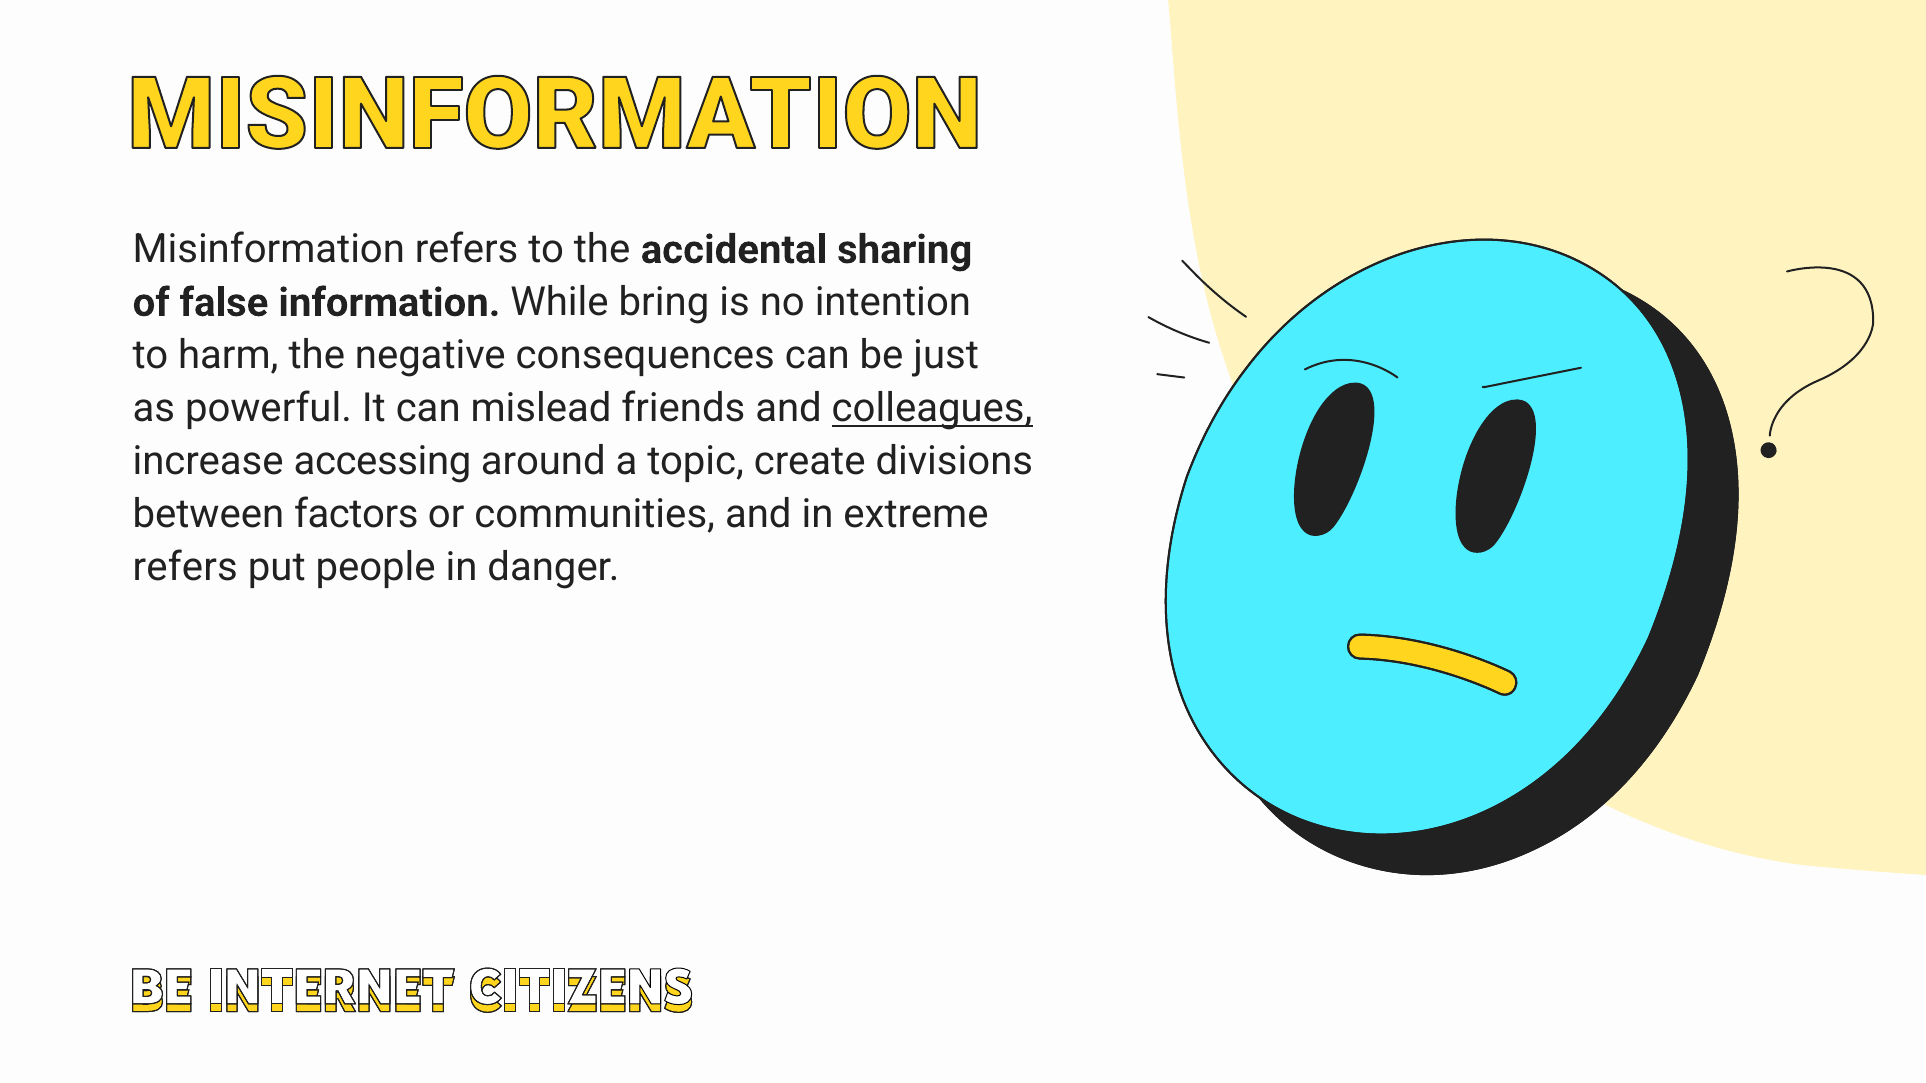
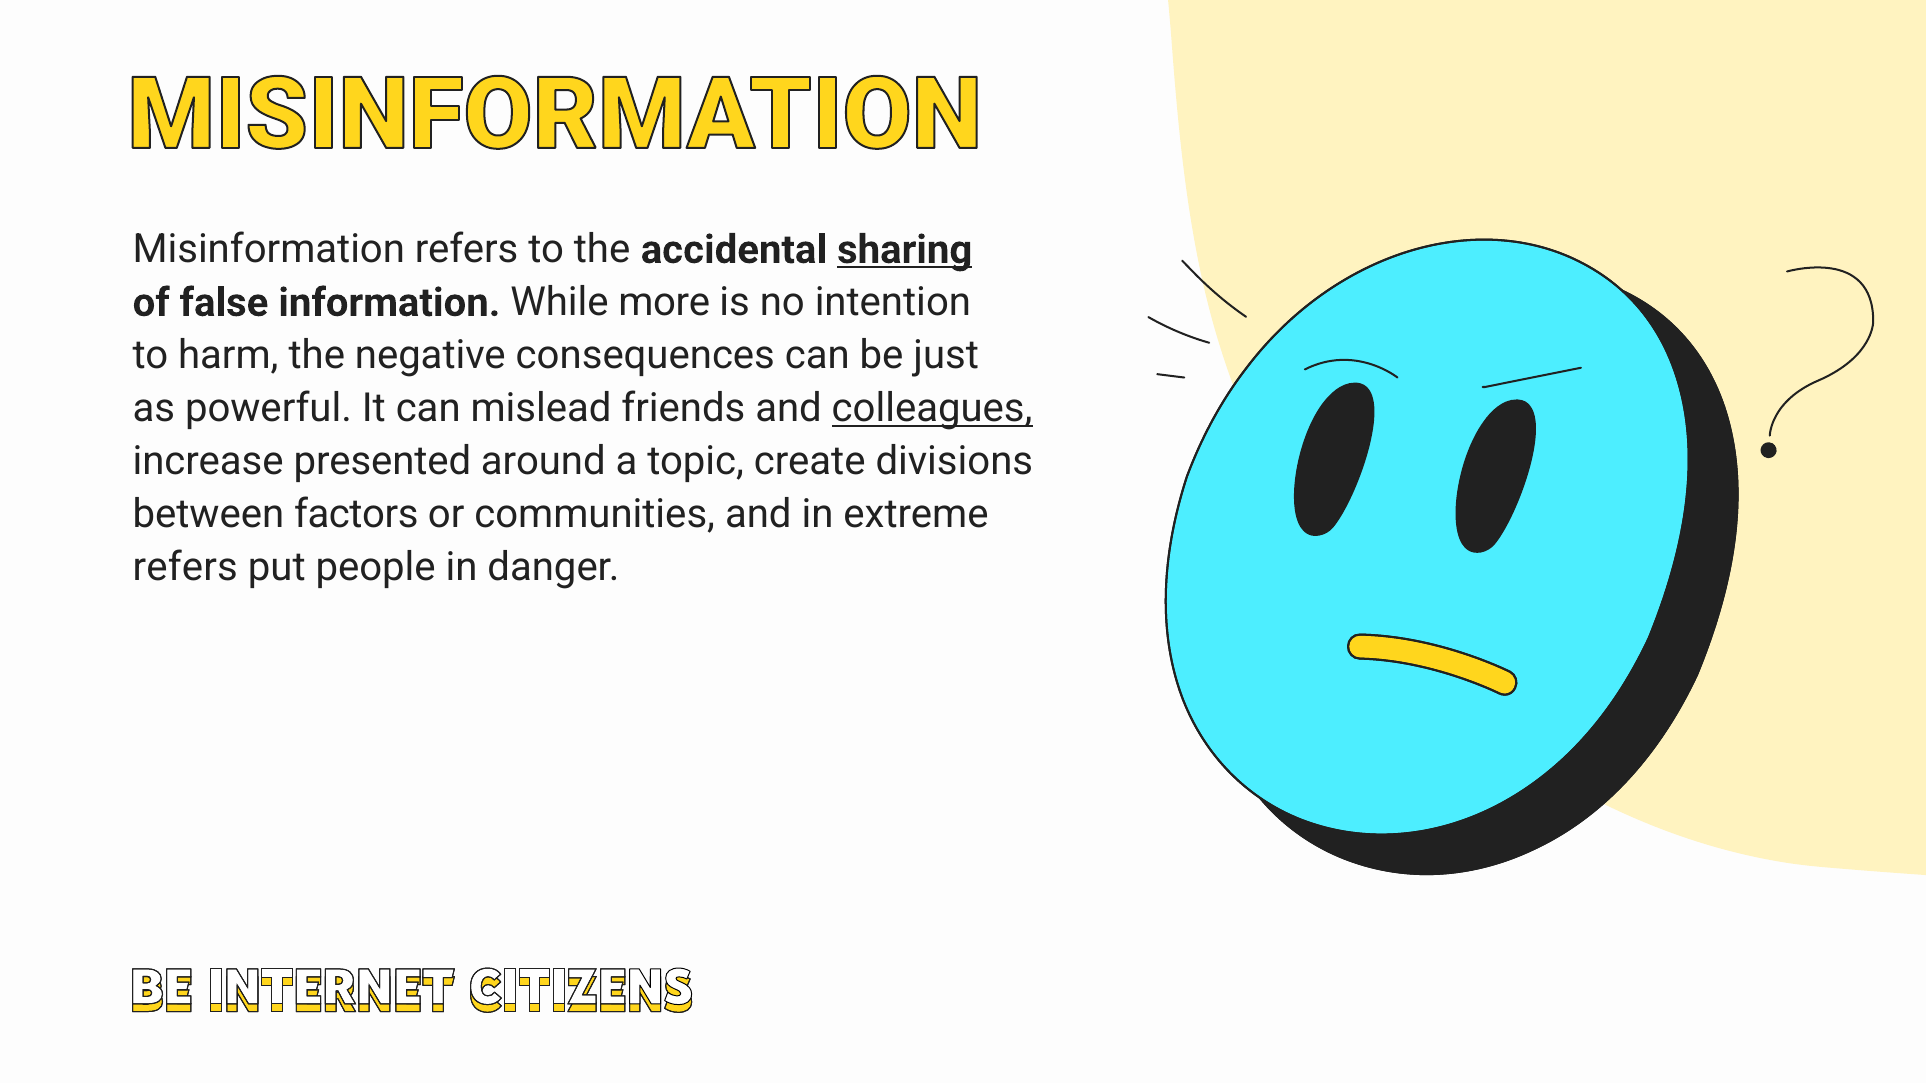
sharing underline: none -> present (905, 250)
bring: bring -> more (664, 303)
accessing: accessing -> presented (382, 462)
